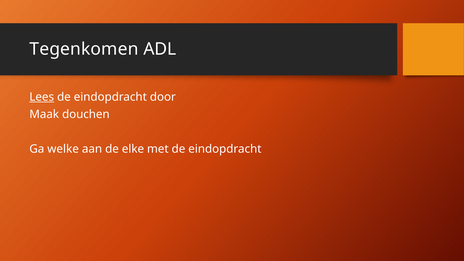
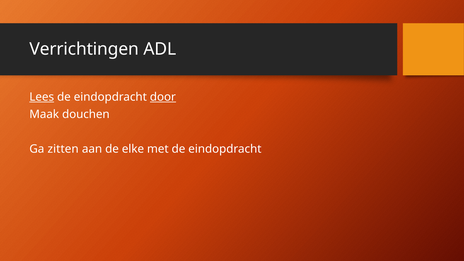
Tegenkomen: Tegenkomen -> Verrichtingen (84, 49)
door underline: none -> present (163, 97)
welke: welke -> zitten (63, 149)
